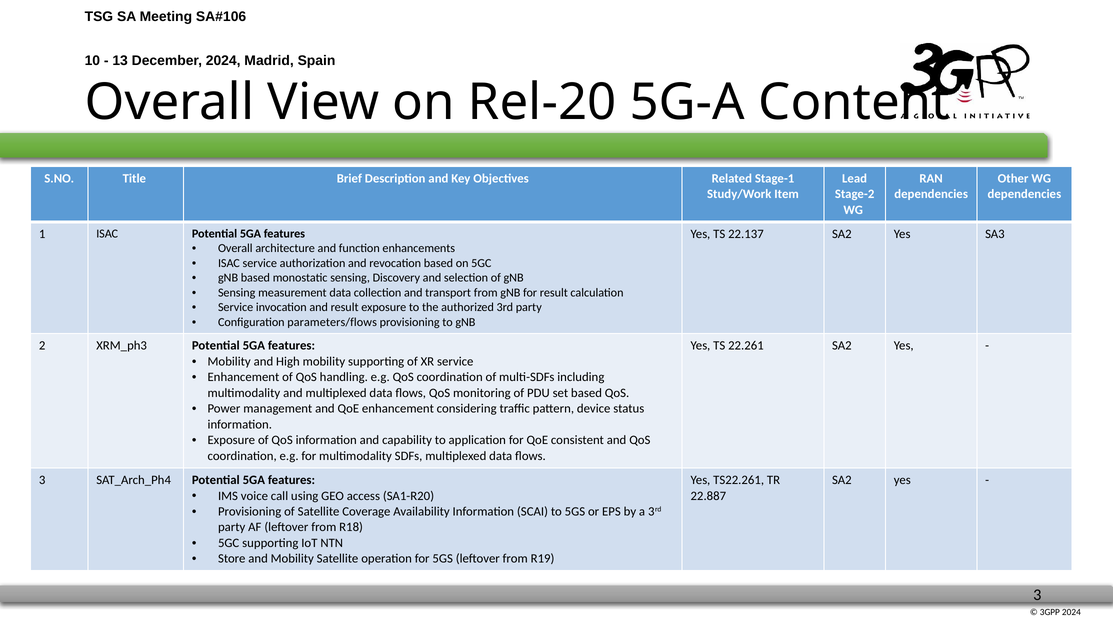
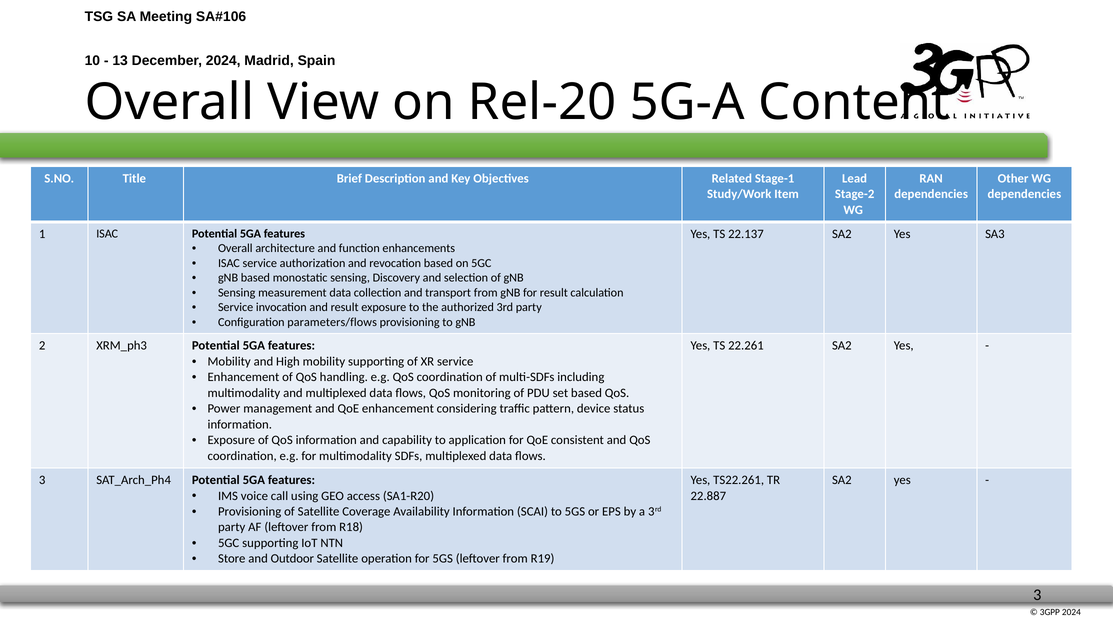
and Mobility: Mobility -> Outdoor (292, 559)
